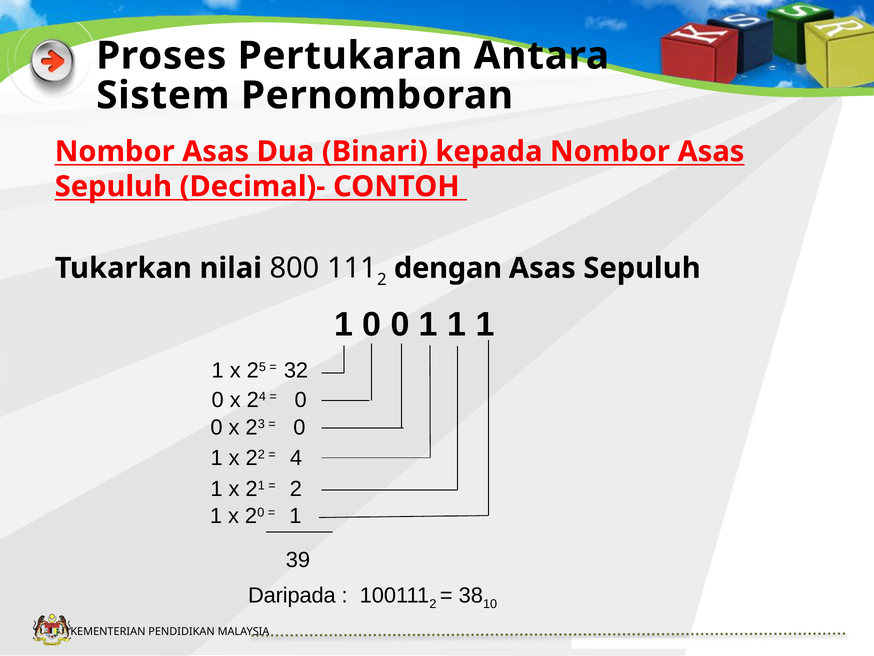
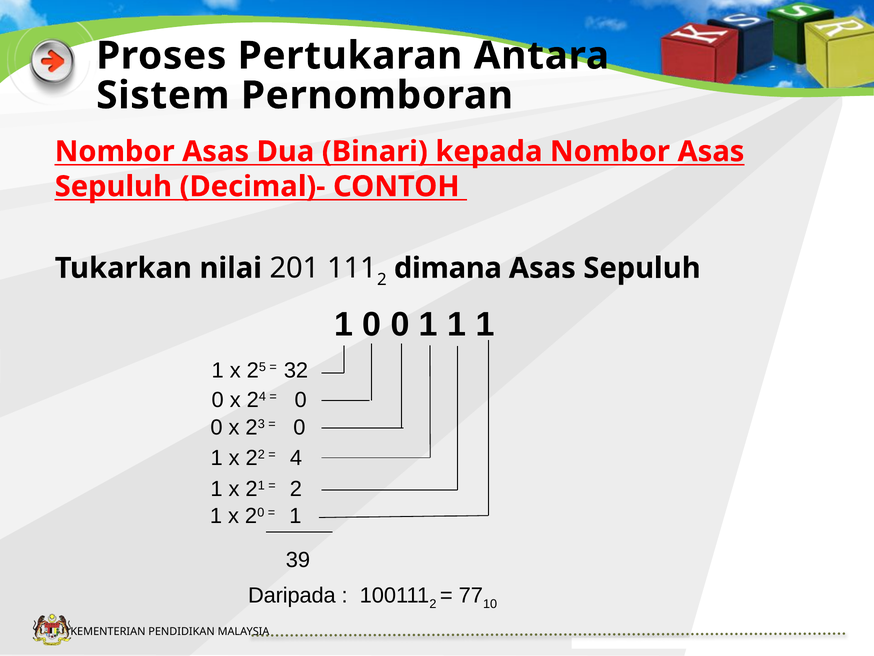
800: 800 -> 201 (295, 268)
dengan: dengan -> dimana (448, 268)
38: 38 -> 77 (471, 595)
